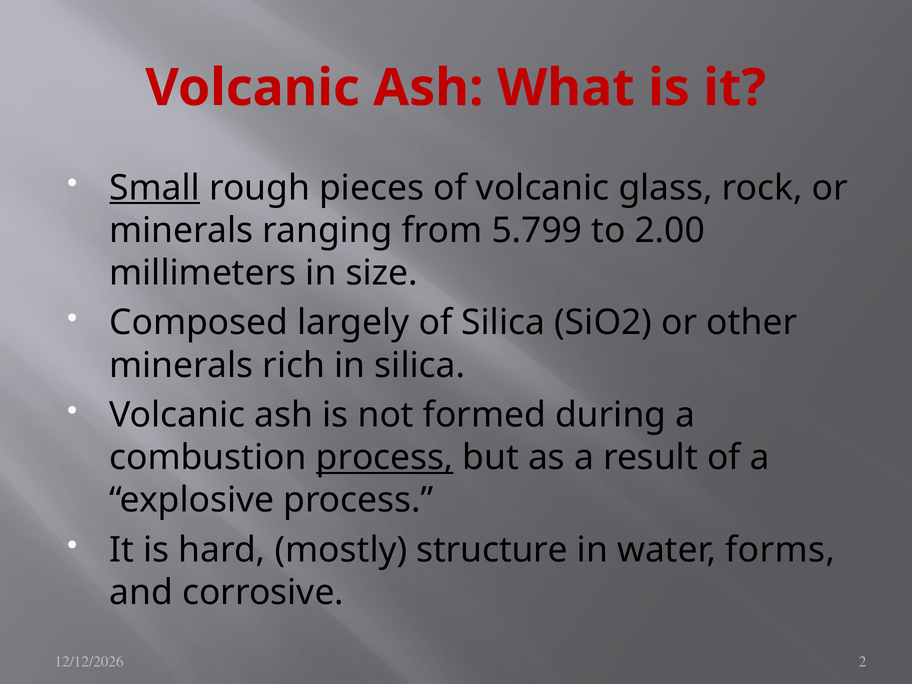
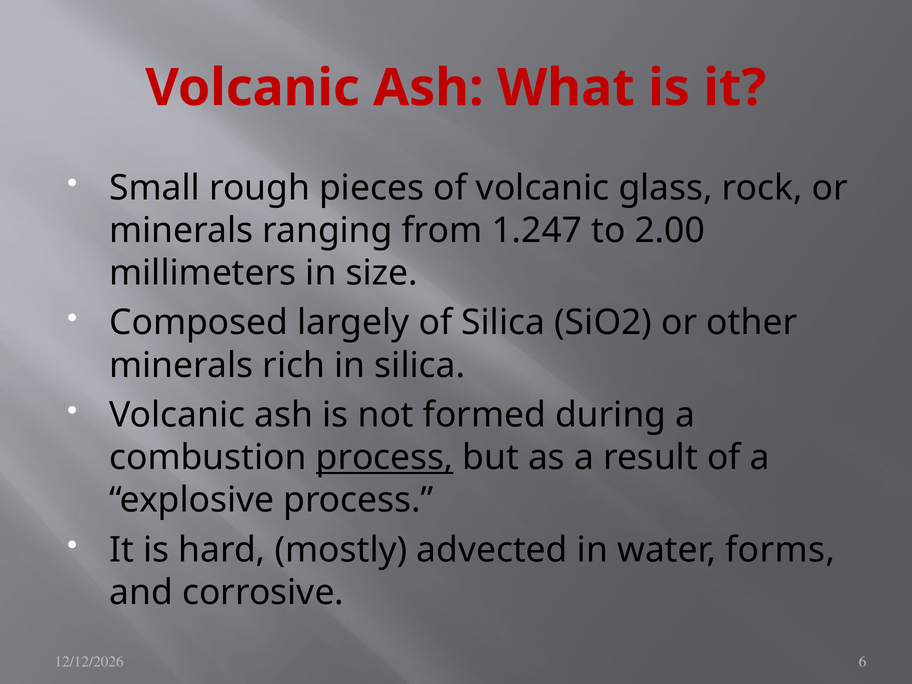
Small underline: present -> none (155, 188)
5.799: 5.799 -> 1.247 (537, 231)
structure: structure -> advected (492, 550)
2: 2 -> 6 (863, 662)
